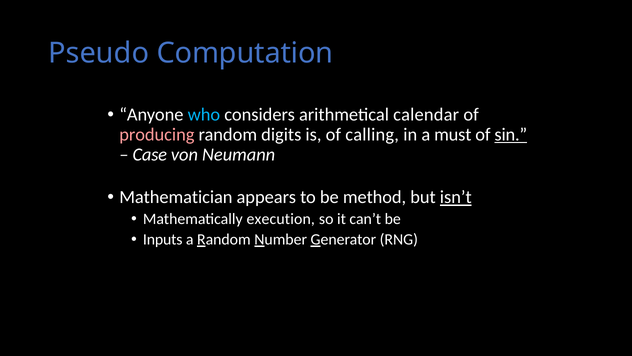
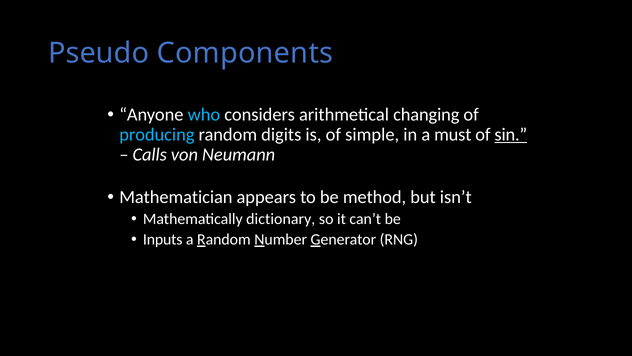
Computation: Computation -> Components (245, 53)
calendar: calendar -> changing (426, 115)
producing colour: pink -> light blue (157, 135)
calling: calling -> simple (372, 135)
Case: Case -> Calls (150, 154)
isn’t underline: present -> none (456, 197)
execution: execution -> dictionary (281, 219)
